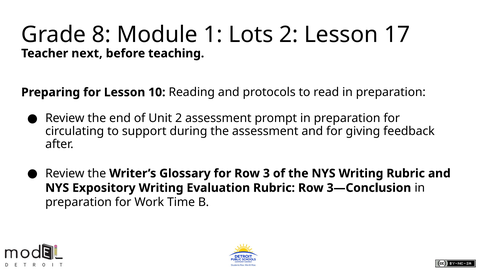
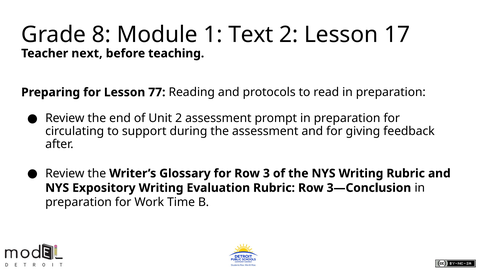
Lots: Lots -> Text (251, 35)
10: 10 -> 77 (157, 92)
